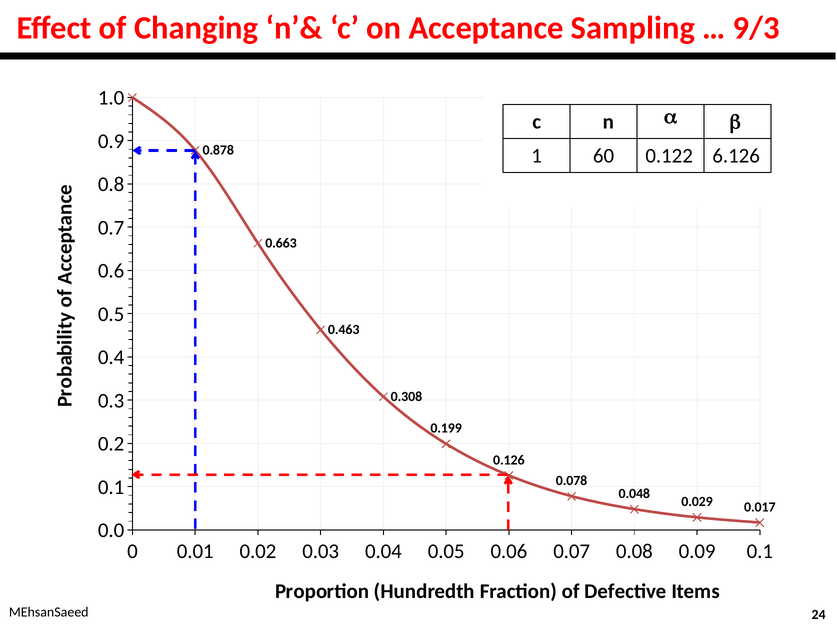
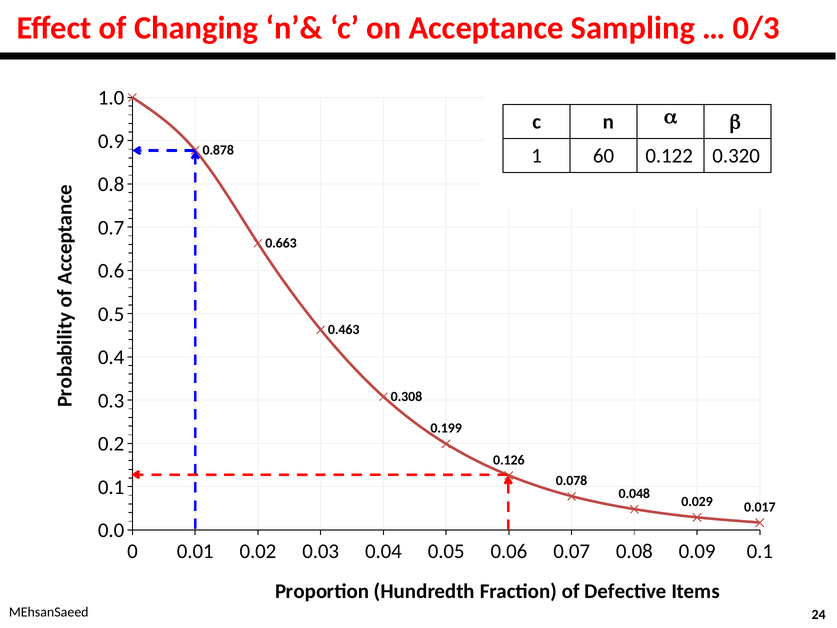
9/3: 9/3 -> 0/3 (756, 28)
6.126: 6.126 -> 0.320 (736, 156)
